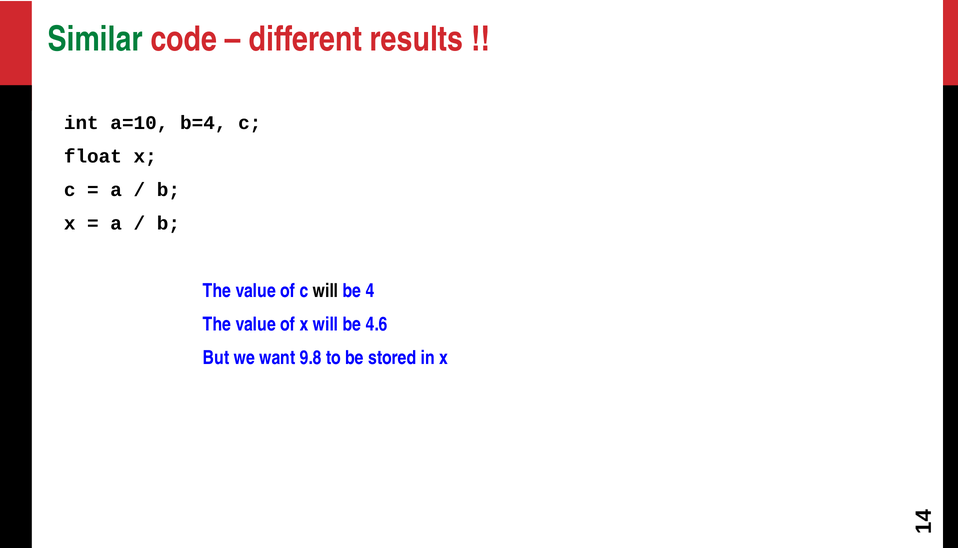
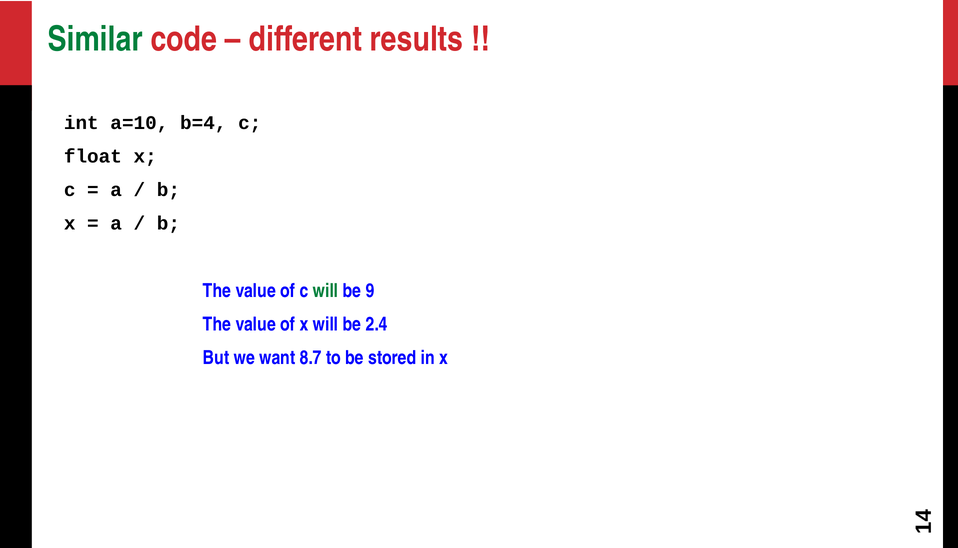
will colour: black -> green (326, 291)
be 4: 4 -> 9 (370, 291)
4.6: 4.6 -> 2.4 (377, 324)
9.8: 9.8 -> 8.7 (311, 358)
